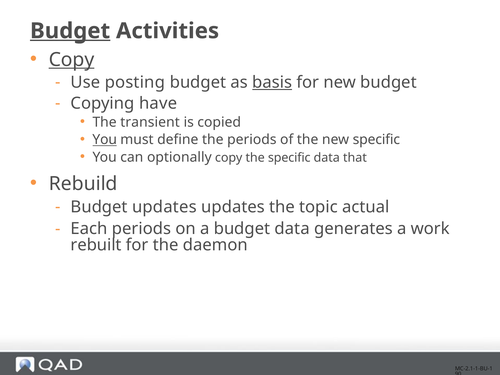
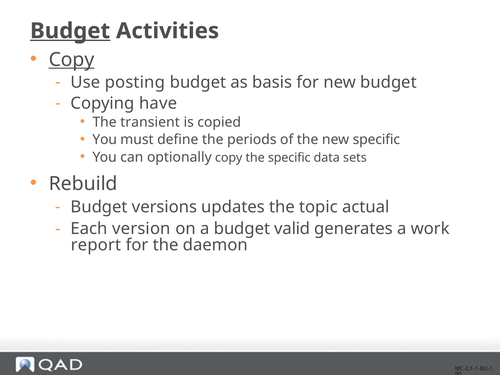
basis underline: present -> none (272, 82)
You underline: present -> none (105, 140)
that: that -> sets (355, 158)
Budget updates: updates -> versions (164, 207)
Each periods: periods -> version (141, 229)
budget data: data -> valid (292, 229)
rebuilt: rebuilt -> report (96, 245)
